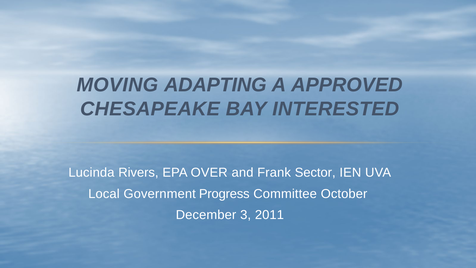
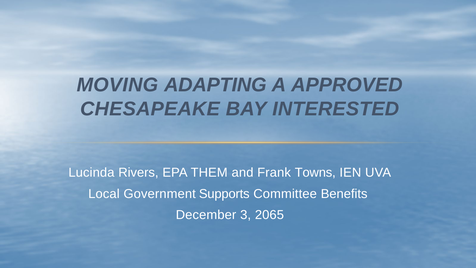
OVER: OVER -> THEM (209, 172)
Sector: Sector -> Towns (315, 172)
Progress: Progress -> Supports (224, 194)
October: October -> Benefits (344, 194)
2011: 2011 -> 2065 (269, 215)
